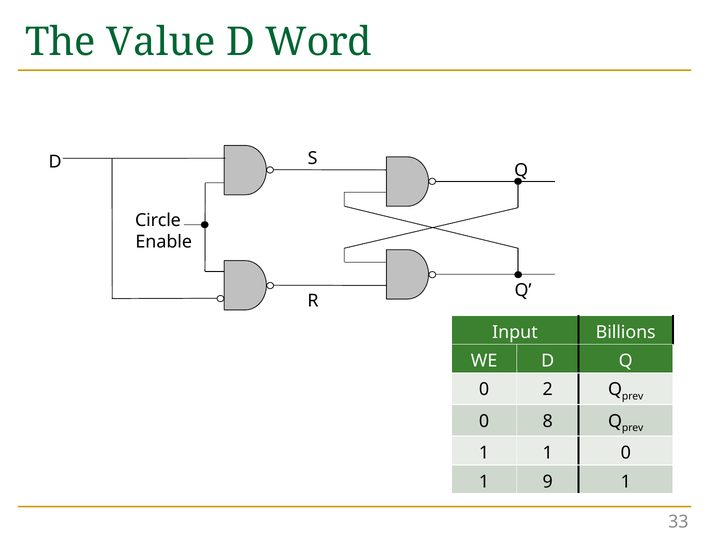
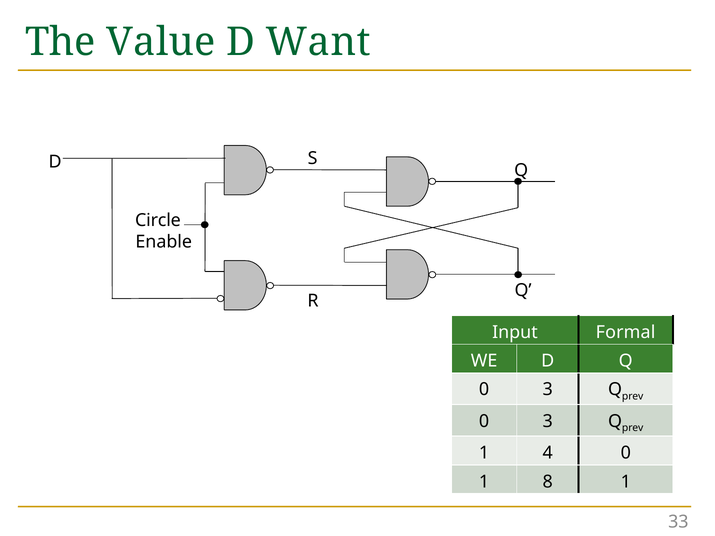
Word: Word -> Want (318, 42)
Billions: Billions -> Formal (626, 333)
2: 2 -> 3 (548, 390)
8: 8 -> 3 (548, 421)
1 1: 1 -> 4 (548, 453)
9: 9 -> 8 (548, 482)
